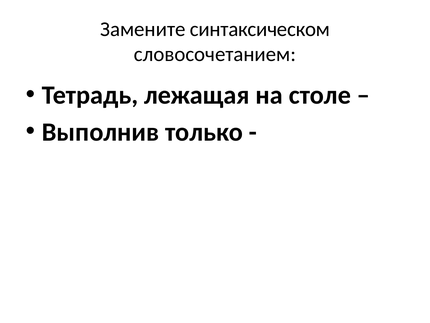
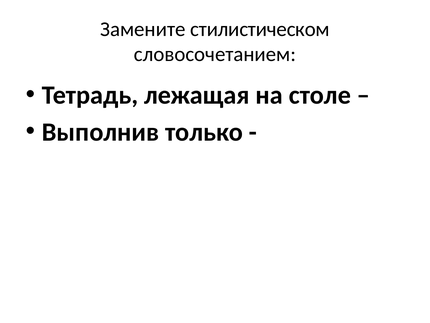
синтаксическом: синтаксическом -> стилистическом (260, 29)
